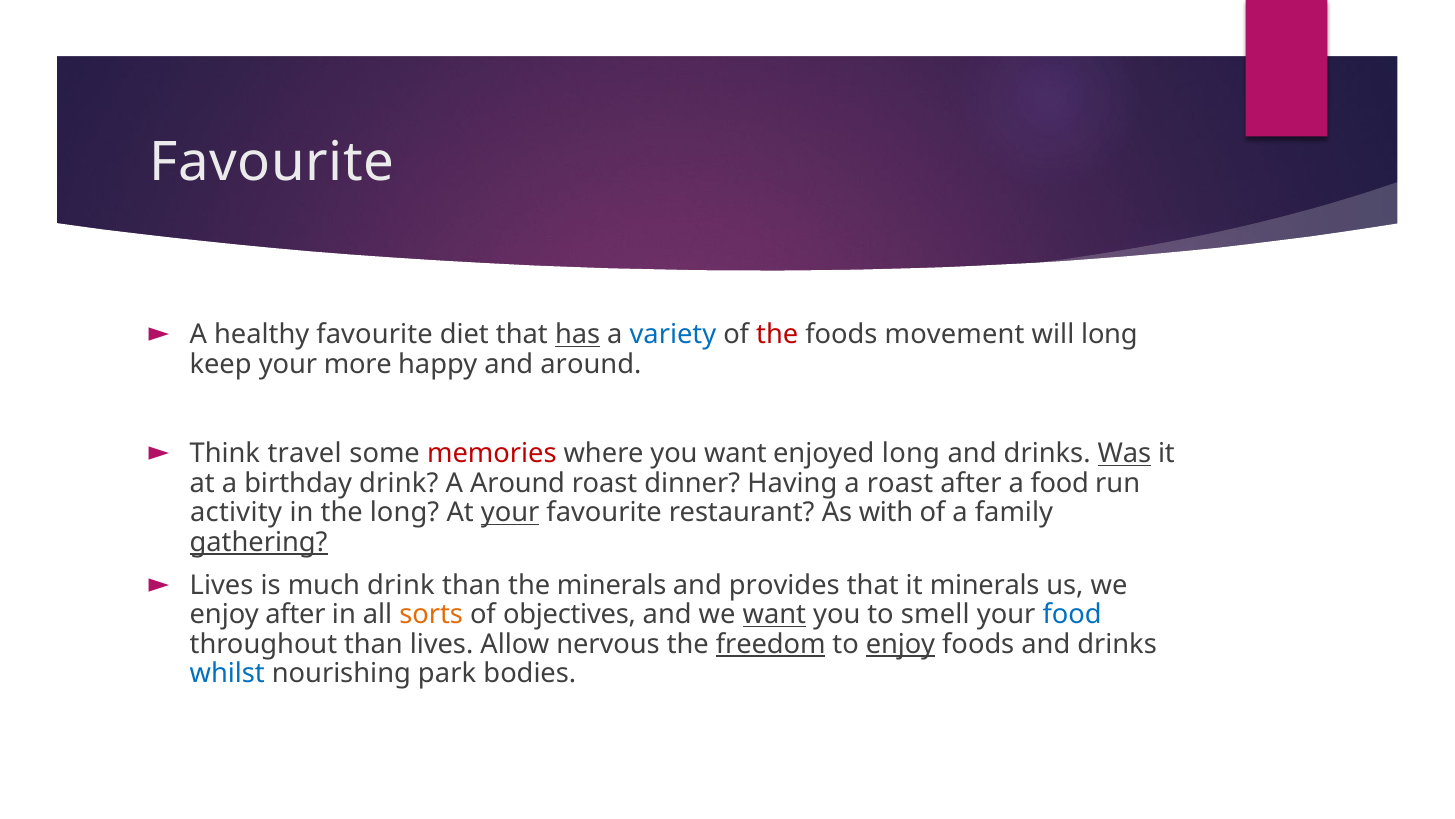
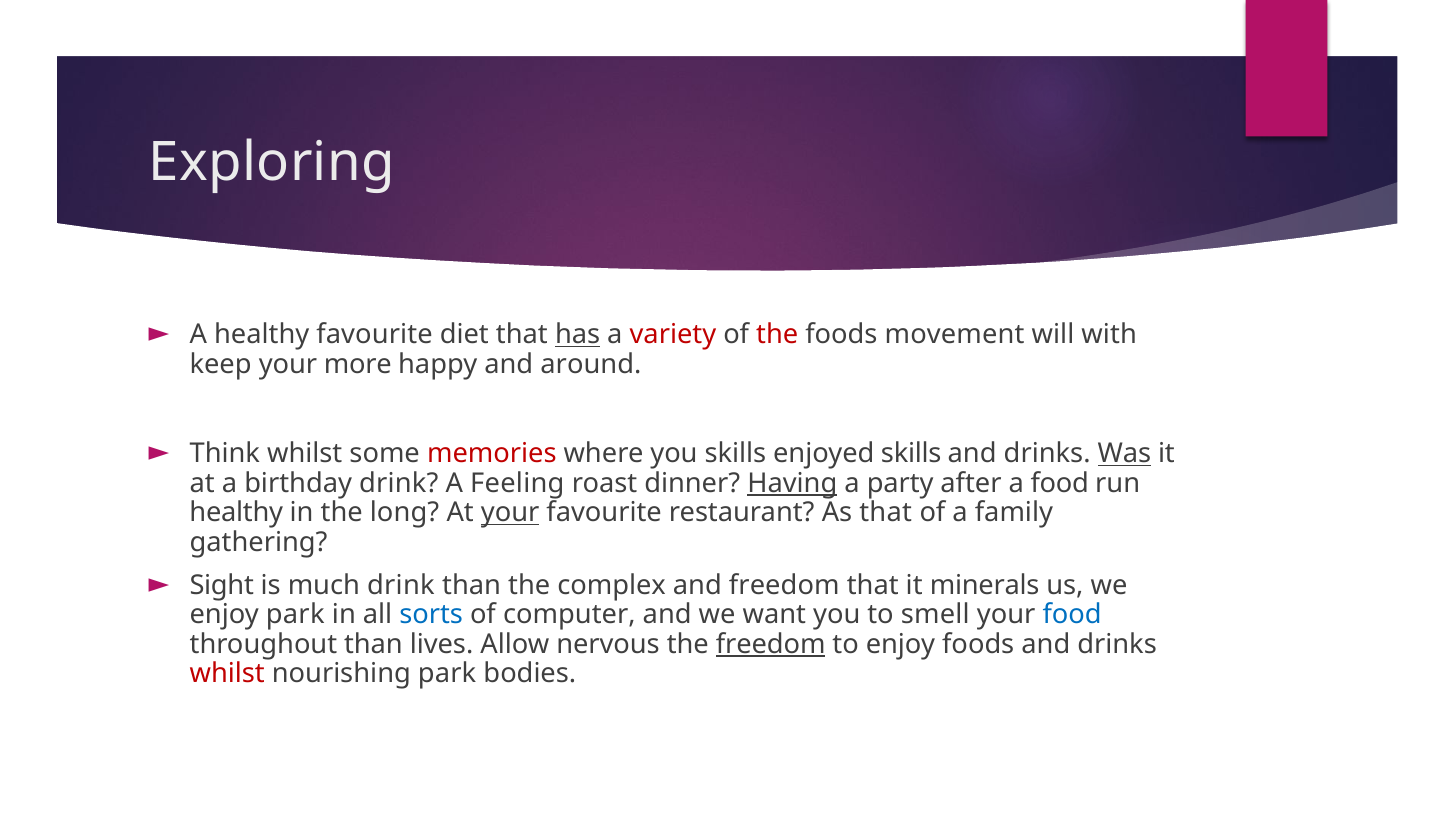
Favourite: Favourite -> Exploring (272, 162)
variety colour: blue -> red (673, 334)
will long: long -> with (1109, 334)
Think travel: travel -> whilst (305, 453)
you want: want -> skills (735, 453)
enjoyed long: long -> skills (911, 453)
A Around: Around -> Feeling (517, 483)
Having underline: none -> present (792, 483)
a roast: roast -> party (900, 483)
activity: activity -> healthy (236, 512)
As with: with -> that (886, 512)
gathering underline: present -> none (259, 542)
Lives: Lives -> Sight (222, 585)
the minerals: minerals -> complex (612, 585)
and provides: provides -> freedom (784, 585)
enjoy after: after -> park (295, 614)
sorts colour: orange -> blue (431, 614)
objectives: objectives -> computer (569, 614)
want underline: present -> none (774, 614)
enjoy underline: present -> none (900, 644)
whilst colour: blue -> red (227, 673)
